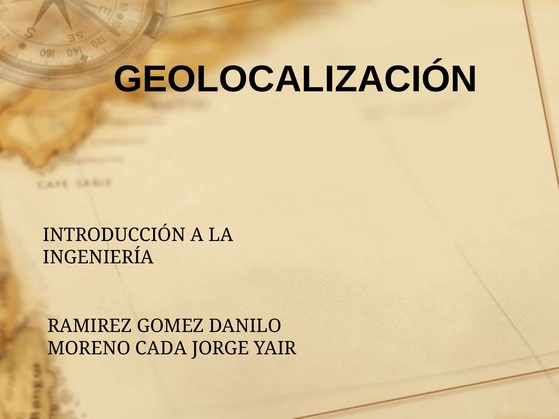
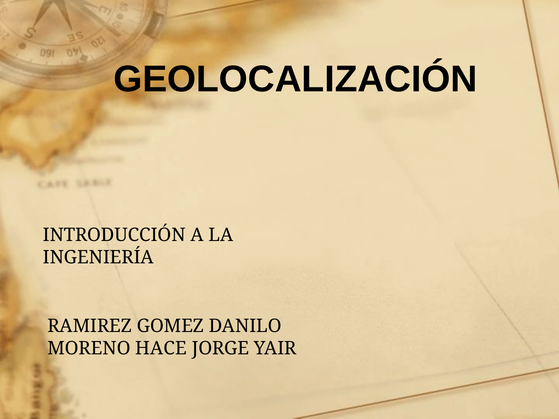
CADA: CADA -> HACE (161, 349)
